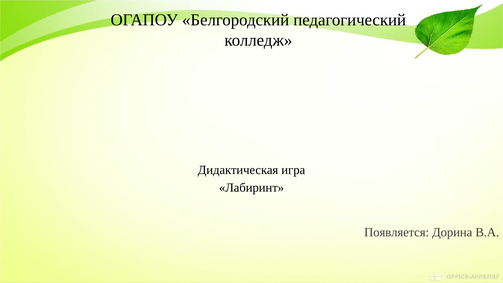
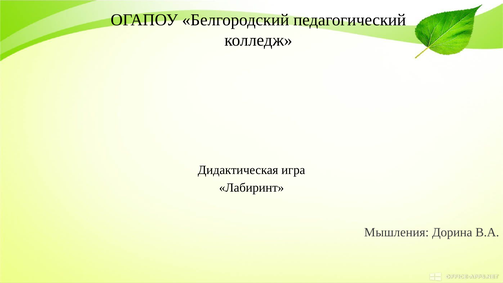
Появляется: Появляется -> Мышления (397, 232)
